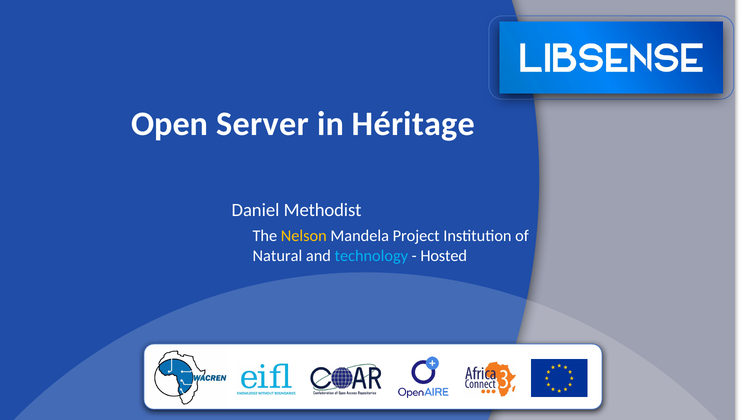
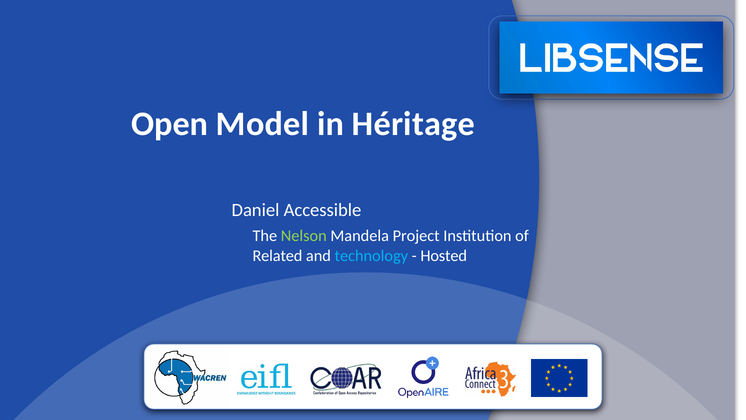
Server: Server -> Model (263, 124)
Methodist: Methodist -> Accessible (323, 210)
Nelson colour: yellow -> light green (304, 236)
Natural: Natural -> Related (277, 255)
